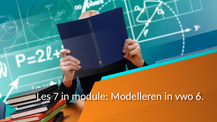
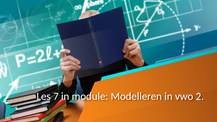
6: 6 -> 2 (200, 96)
